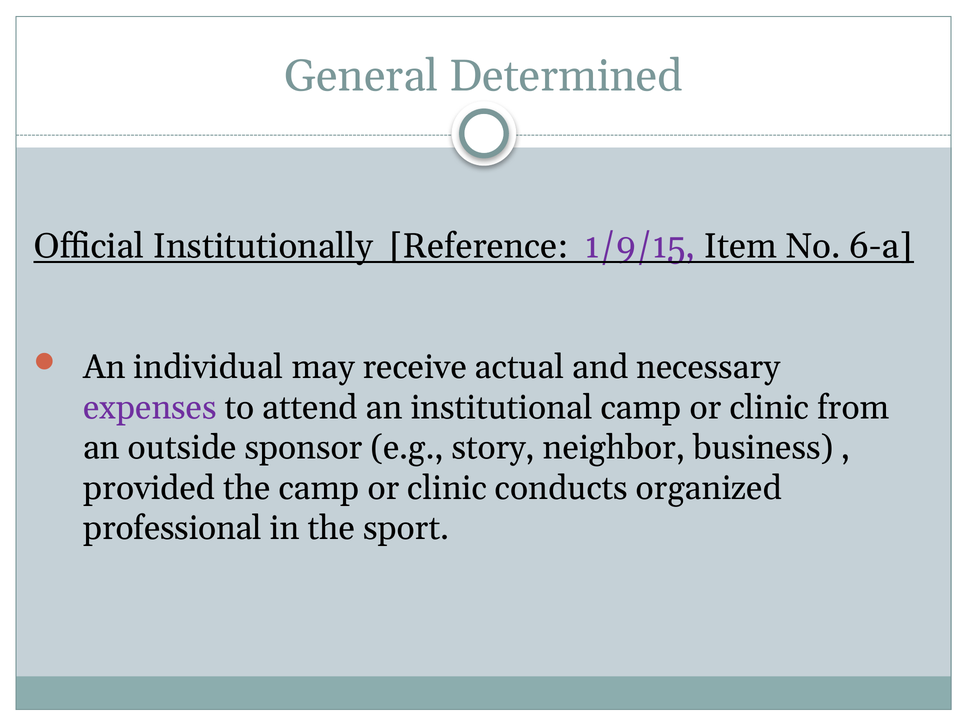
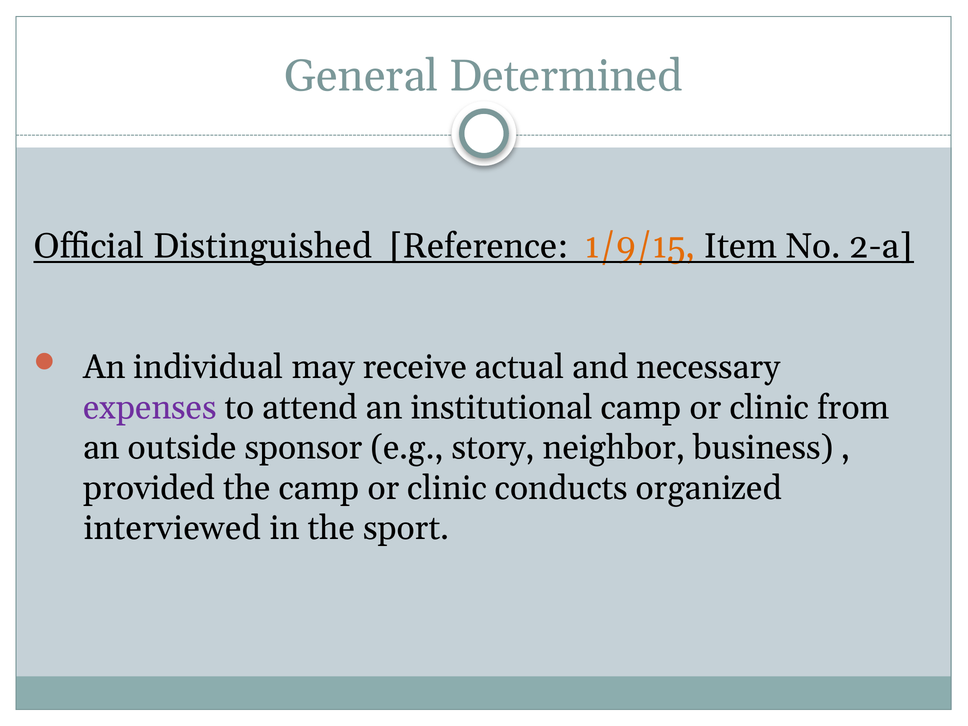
Institutionally: Institutionally -> Distinguished (263, 246)
1/9/15 colour: purple -> orange (640, 246)
6-a: 6-a -> 2-a (881, 246)
professional: professional -> interviewed (172, 528)
